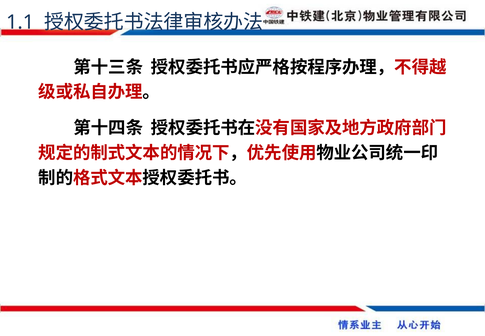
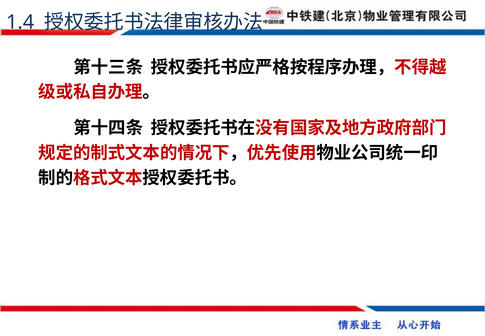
1.1: 1.1 -> 1.4 (20, 22)
